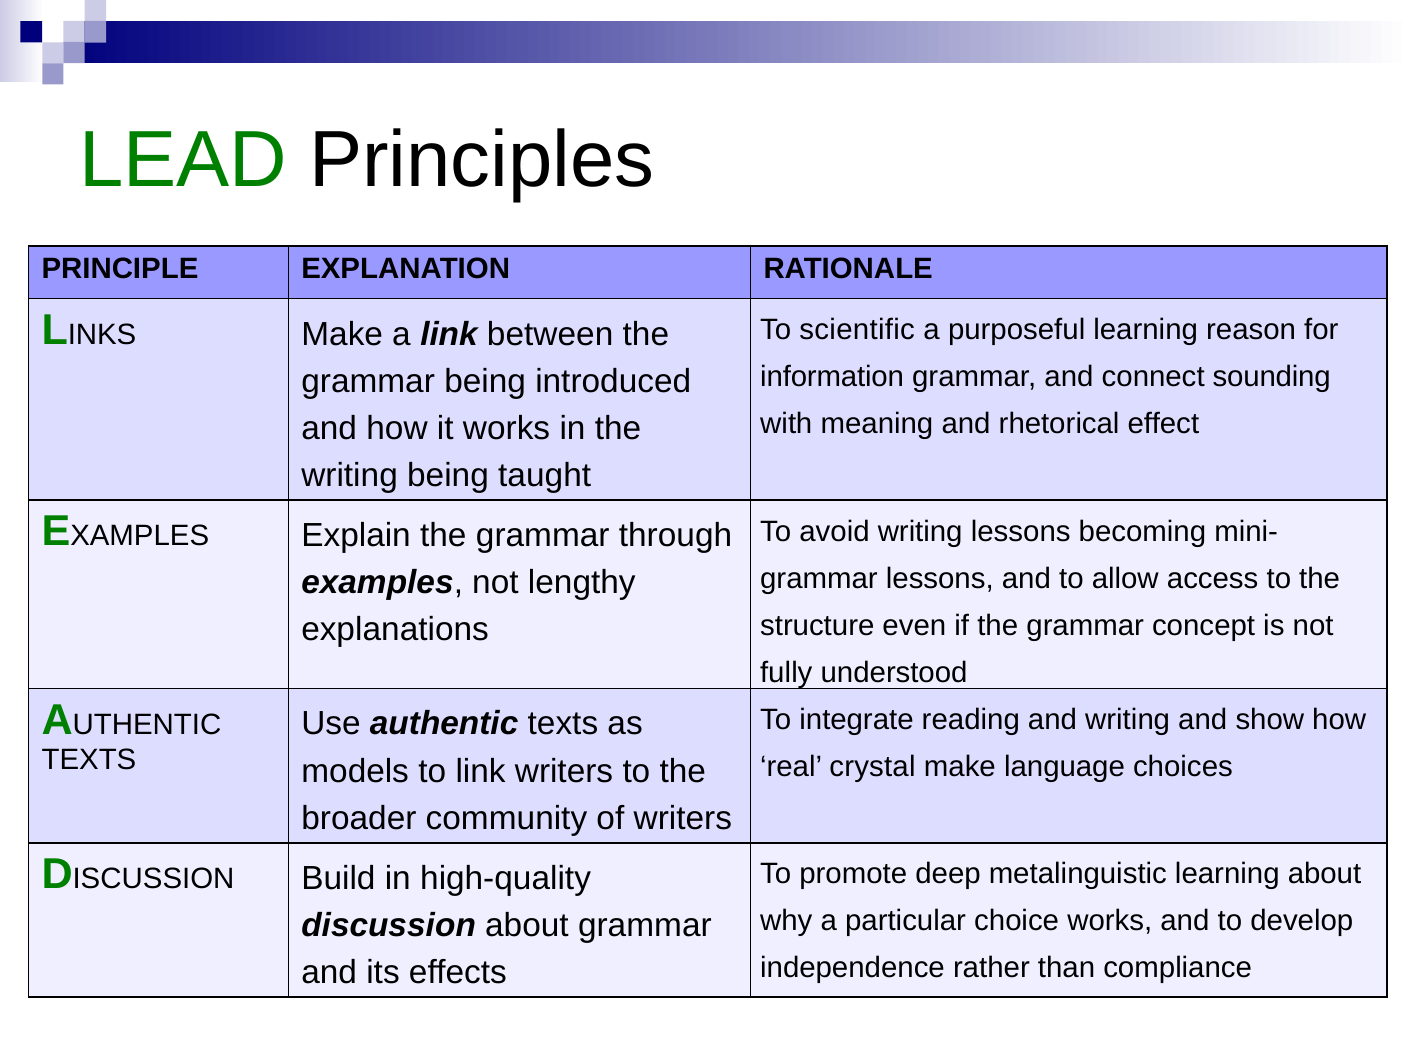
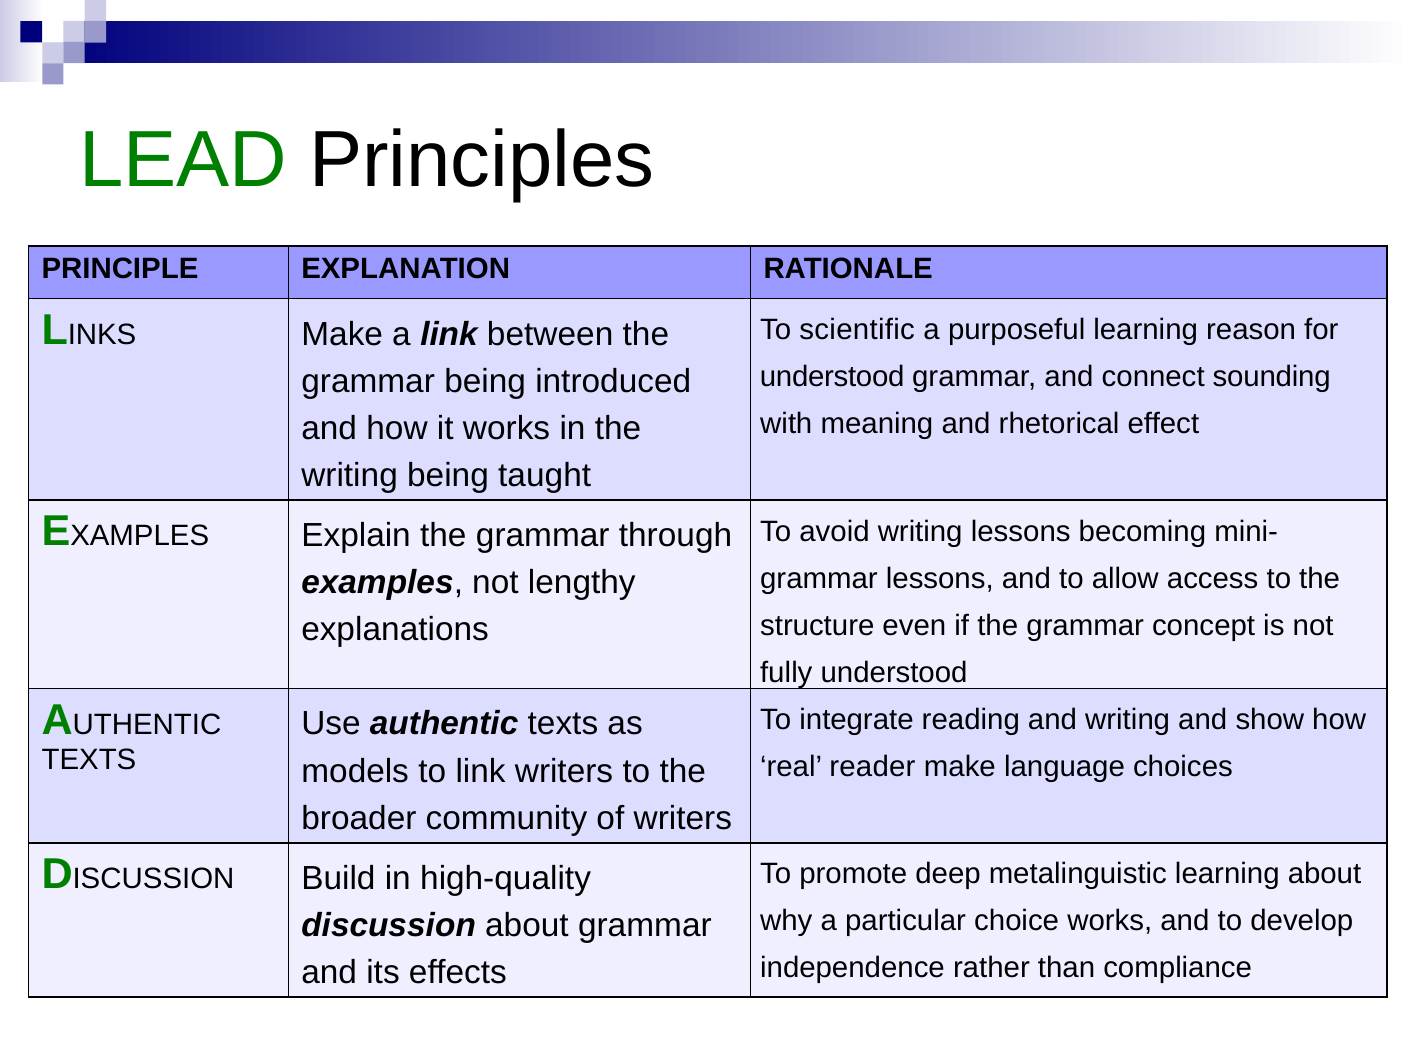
information: information -> understood (832, 377)
crystal: crystal -> reader (872, 767)
